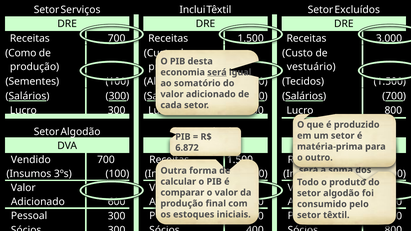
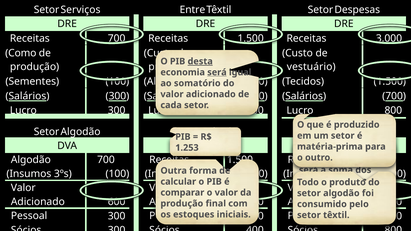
Inclui: Inclui -> Entre (192, 10)
Excluídos: Excluídos -> Despesas (357, 10)
desta underline: none -> present (200, 61)
6.872: 6.872 -> 1.253 (187, 148)
Vendido: Vendido -> Algodão (31, 160)
